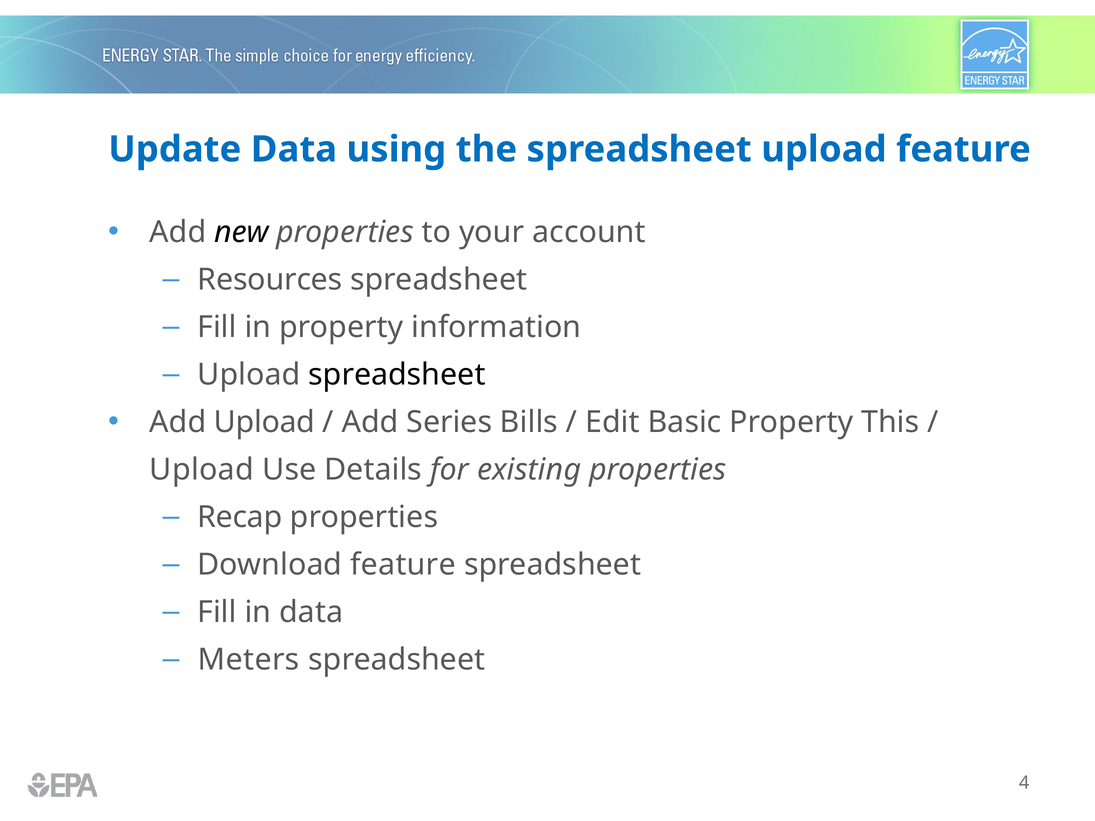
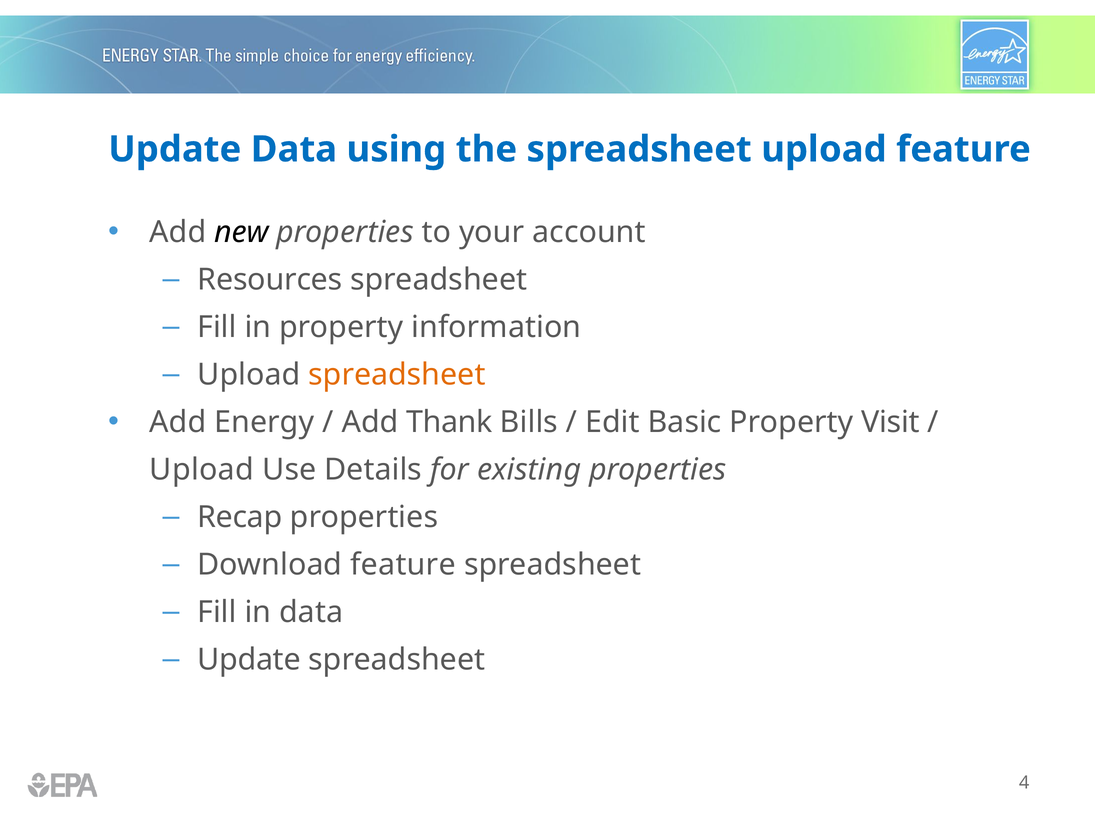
spreadsheet colour: black -> orange (397, 375)
Add Upload: Upload -> Energy (264, 422)
Series: Series -> Thank (449, 422)
This: This -> Visit (890, 422)
Meters: Meters -> Update (249, 660)
